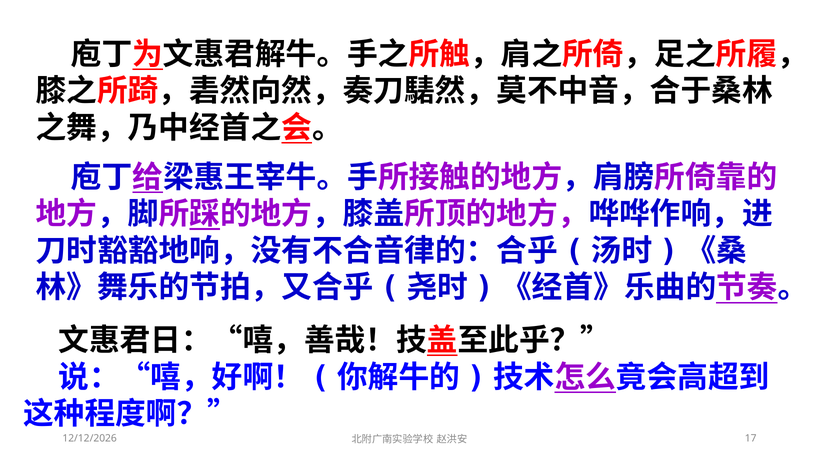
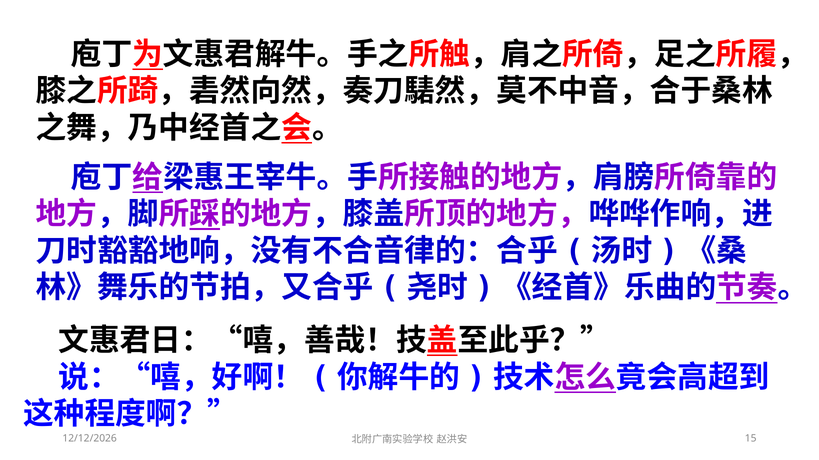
17: 17 -> 15 (751, 439)
